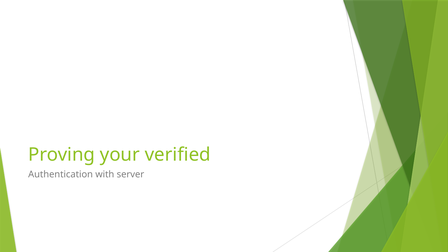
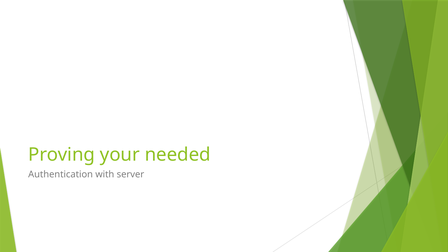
verified: verified -> needed (178, 155)
